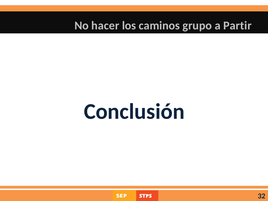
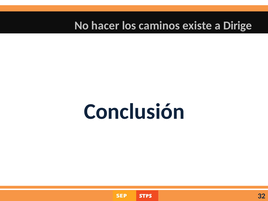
grupo: grupo -> existe (197, 26)
Partir: Partir -> Dirige (238, 26)
